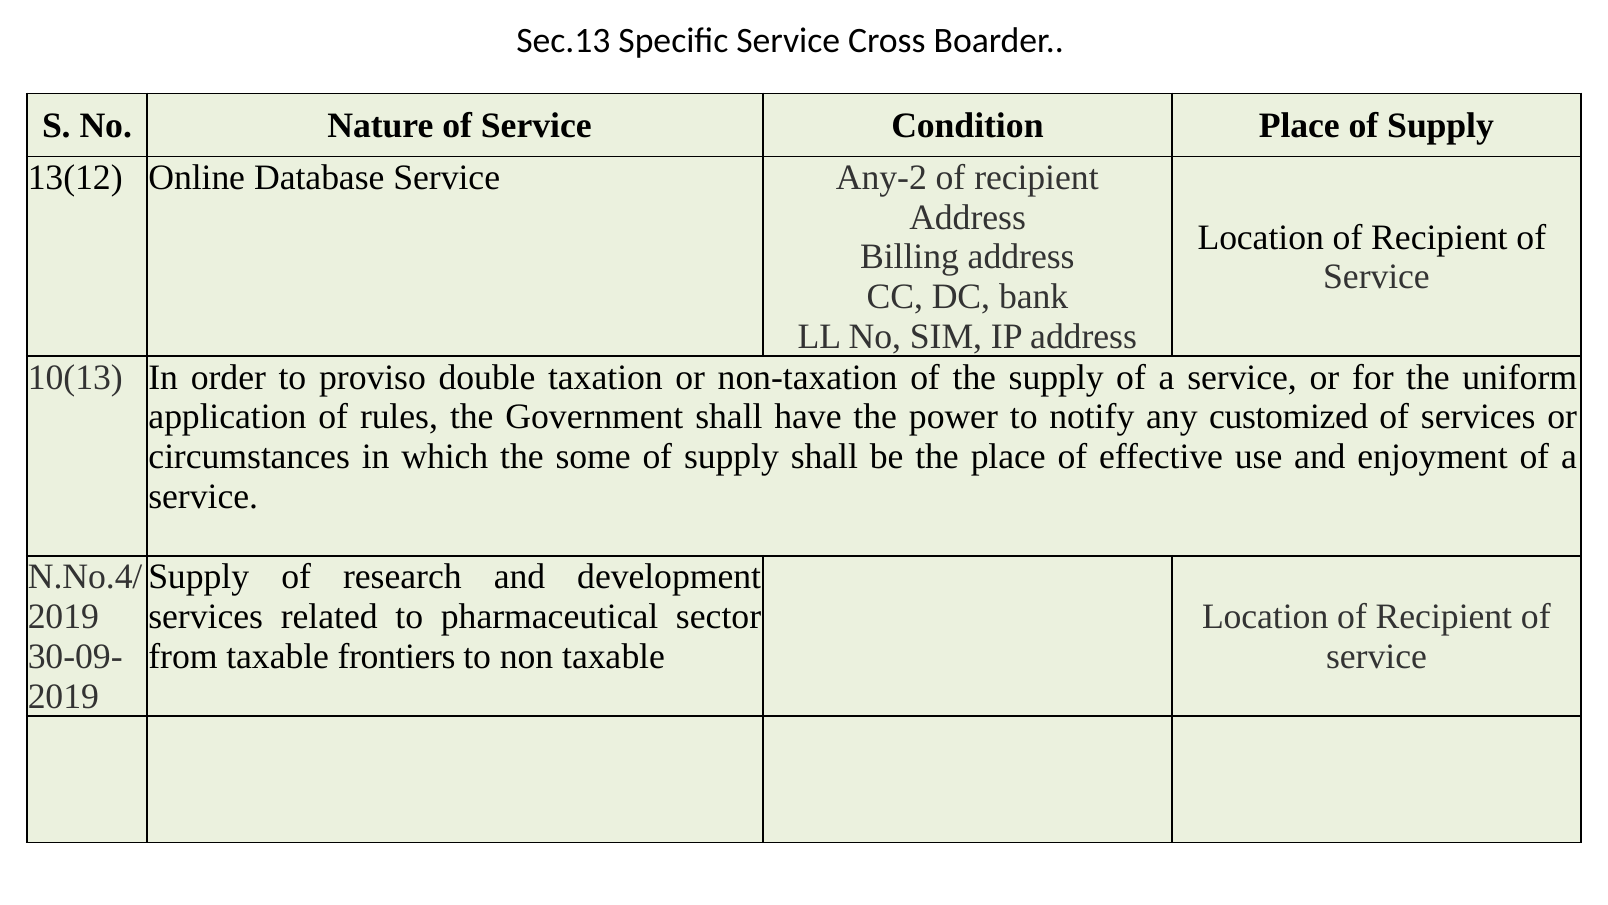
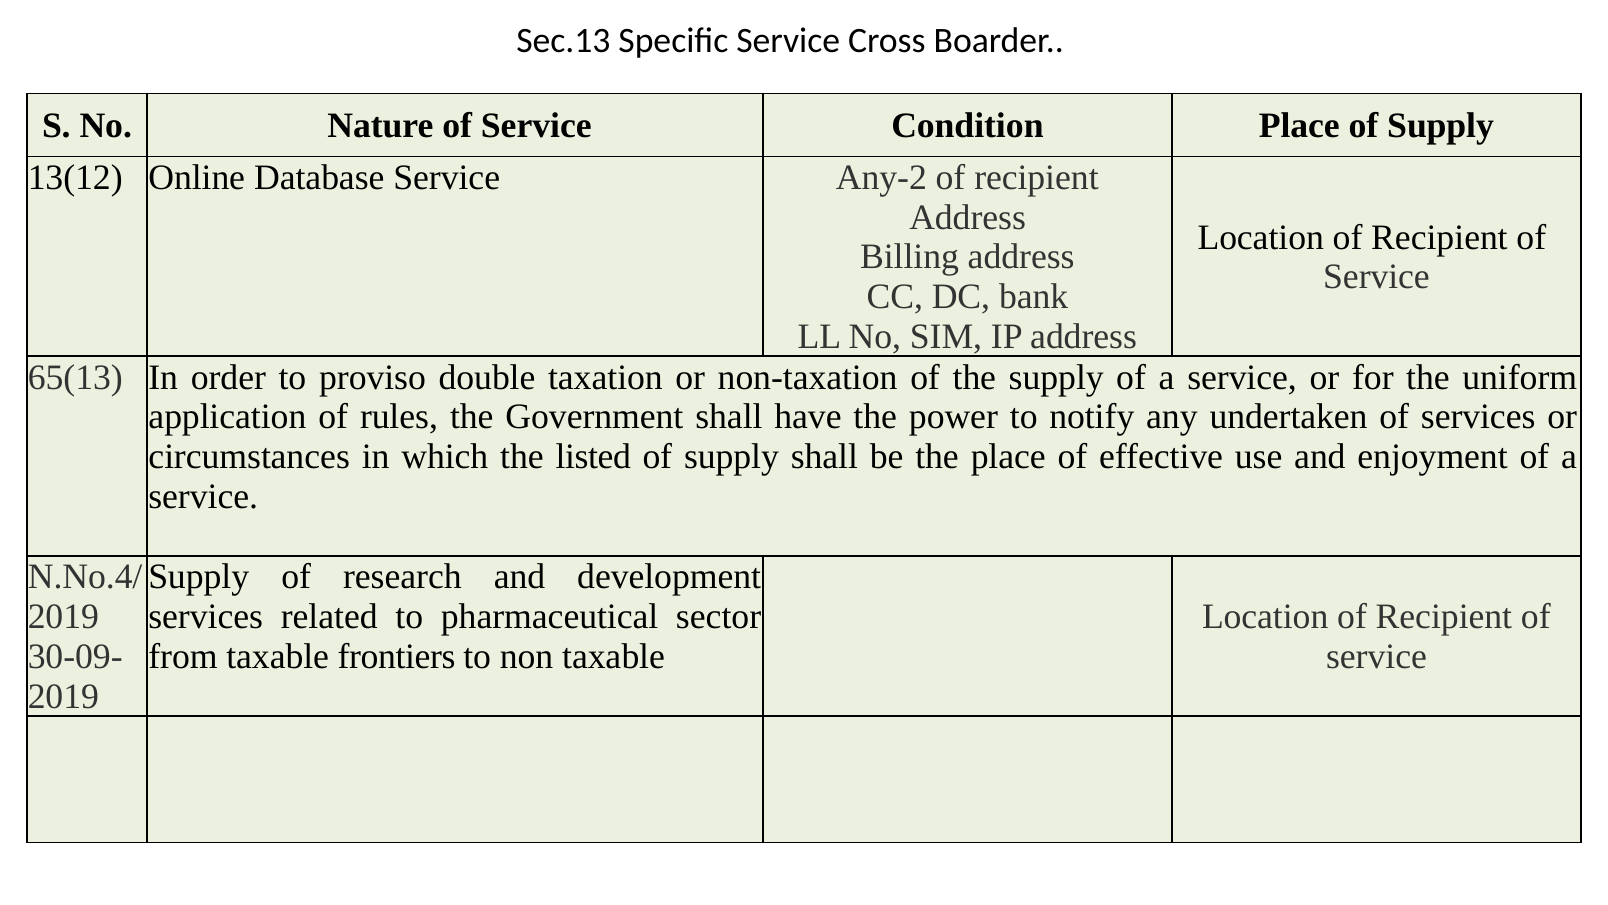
10(13: 10(13 -> 65(13 (75, 377)
customized: customized -> undertaken (1289, 417)
some: some -> listed (593, 457)
